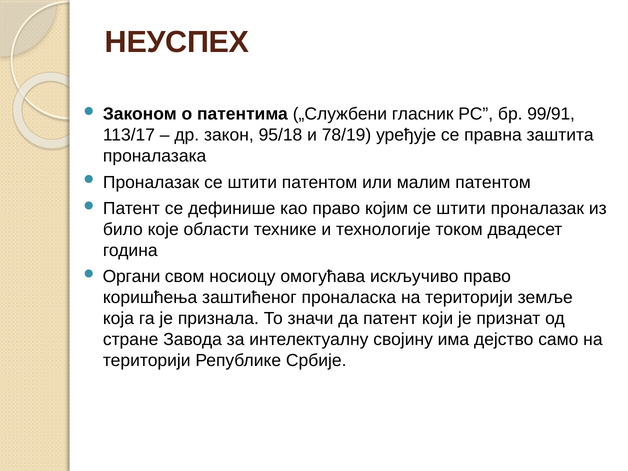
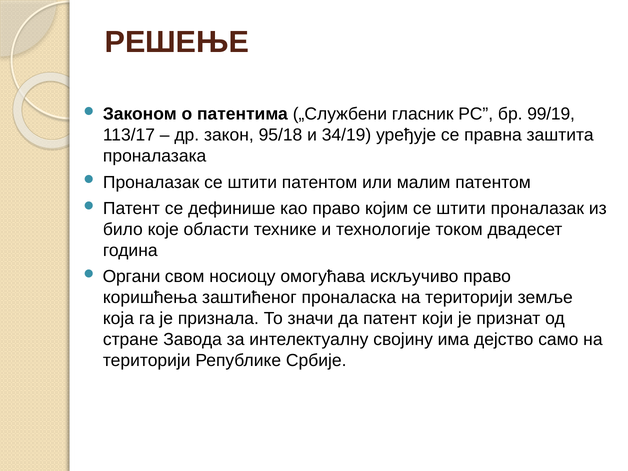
НЕУСПЕХ: НЕУСПЕХ -> РЕШЕЊЕ (177, 42)
99/91: 99/91 -> 99/19 (551, 114)
78/19: 78/19 -> 34/19 (347, 135)
